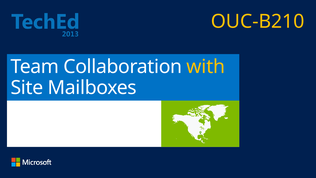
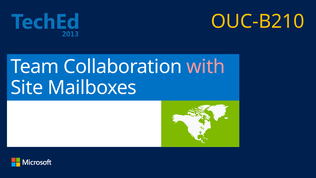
with colour: yellow -> pink (206, 67)
